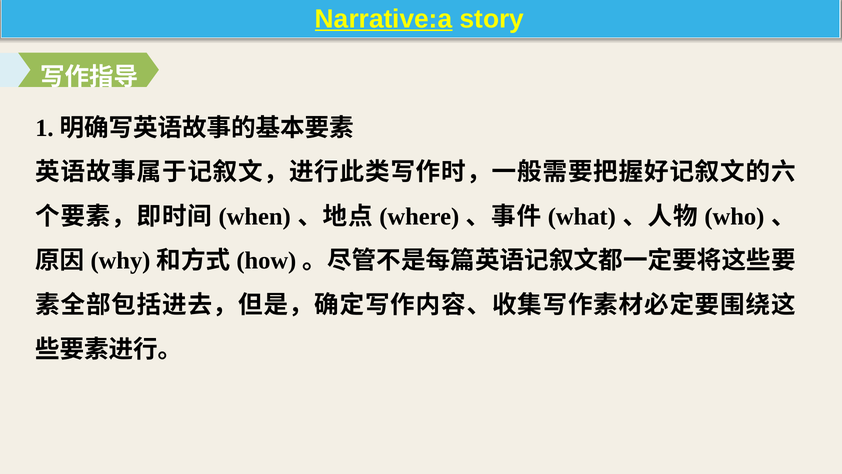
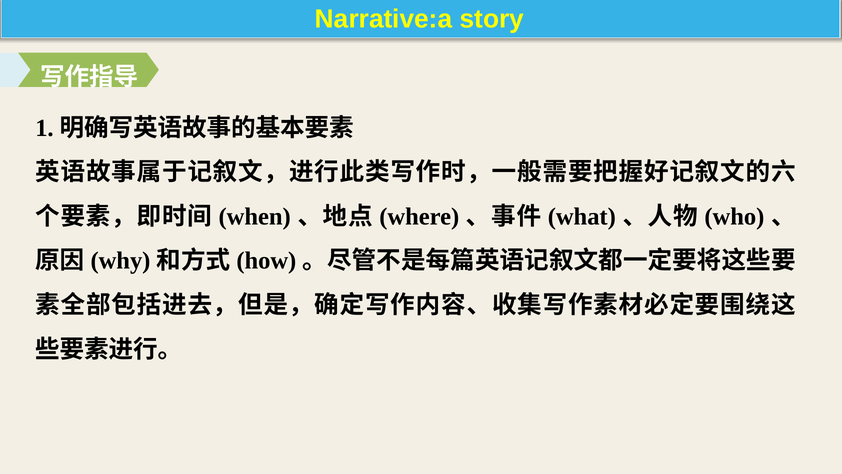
Narrative:a underline: present -> none (384, 19)
